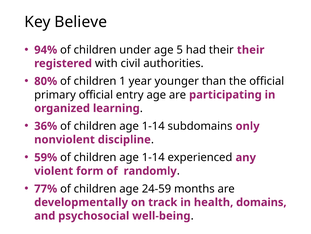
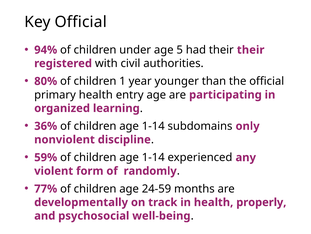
Key Believe: Believe -> Official (81, 22)
primary official: official -> health (96, 94)
domains: domains -> properly (261, 202)
